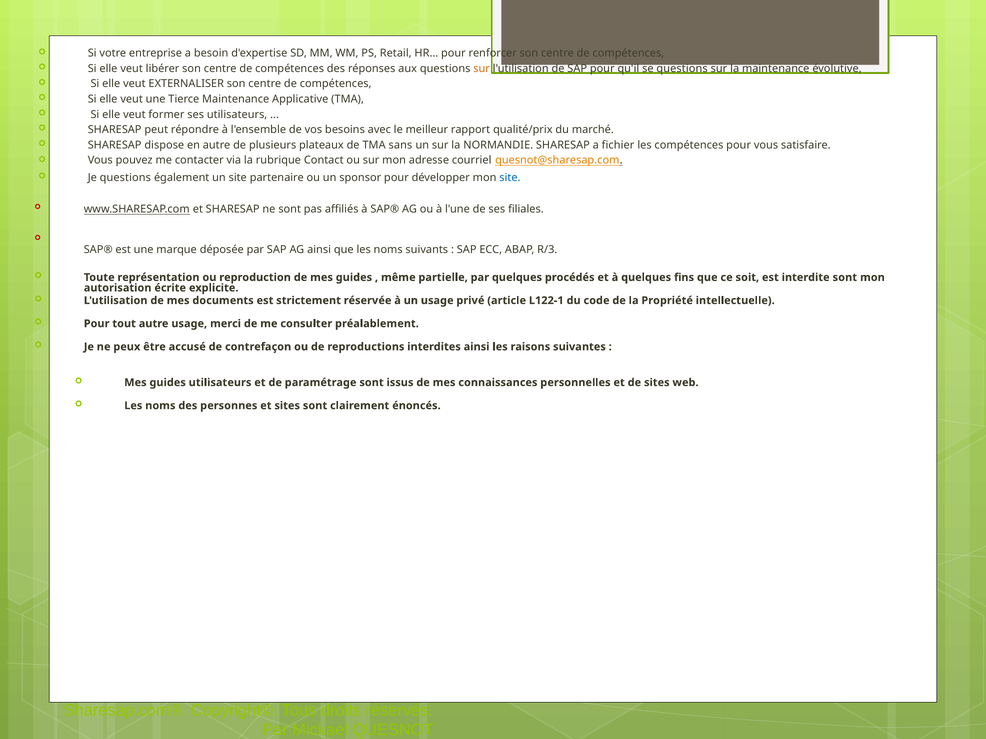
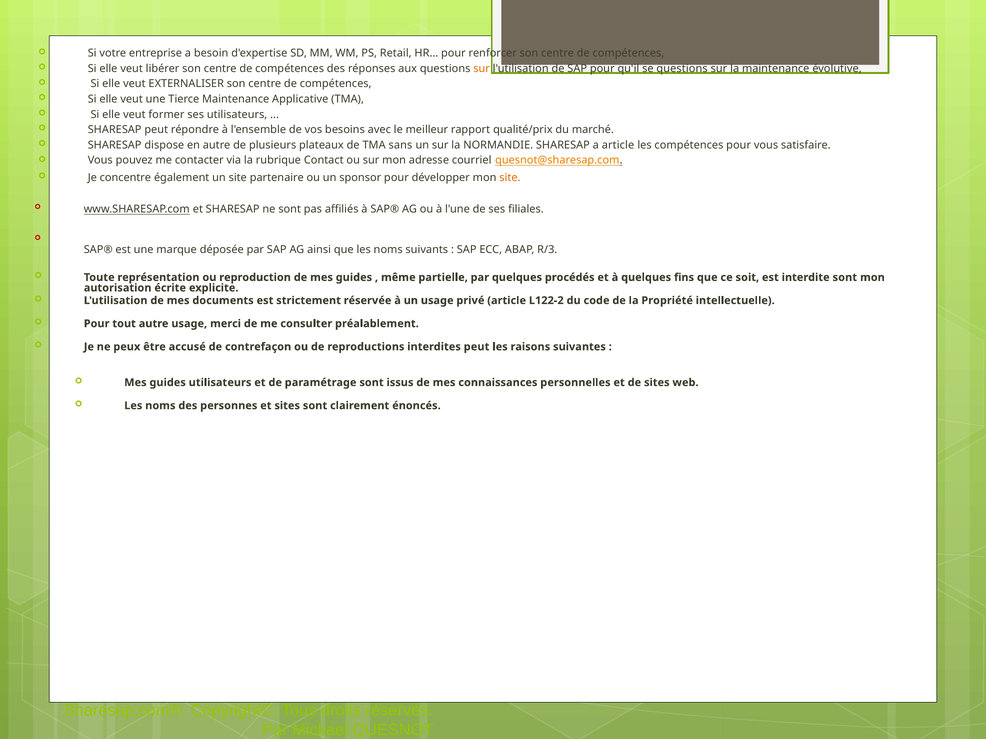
a fichier: fichier -> article (618, 145)
Je questions: questions -> concentre (125, 178)
site colour: blue -> orange (510, 178)
L122-1: L122-1 -> L122-2 (546, 301)
interdites ainsi: ainsi -> peut (477, 347)
